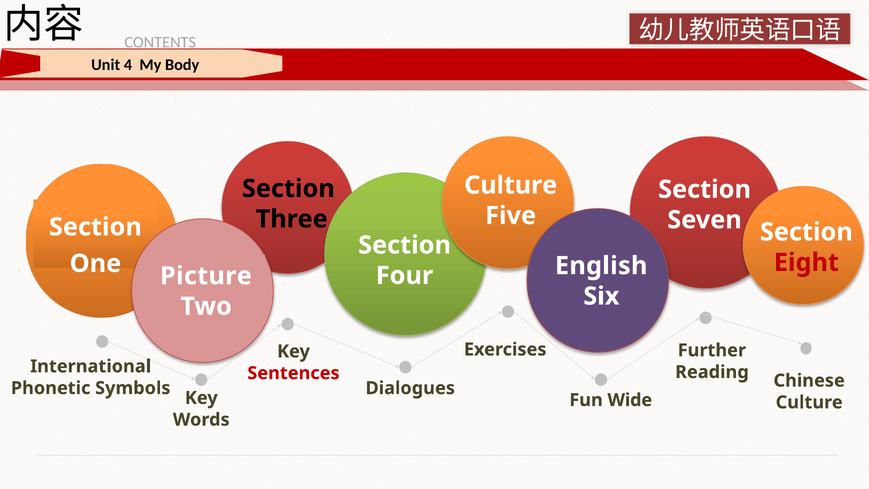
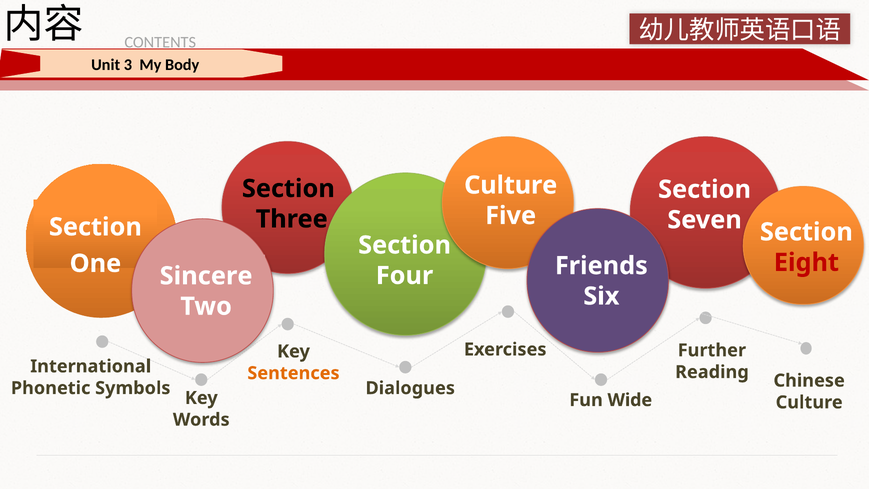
4: 4 -> 3 (128, 65)
English: English -> Friends (601, 266)
Picture: Picture -> Sincere (206, 276)
Sentences colour: red -> orange (293, 373)
